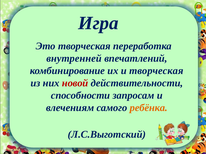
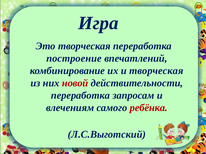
внутренней: внутренней -> построение (74, 59)
способности: способности -> переработка (80, 96)
ребёнка colour: orange -> red (149, 108)
